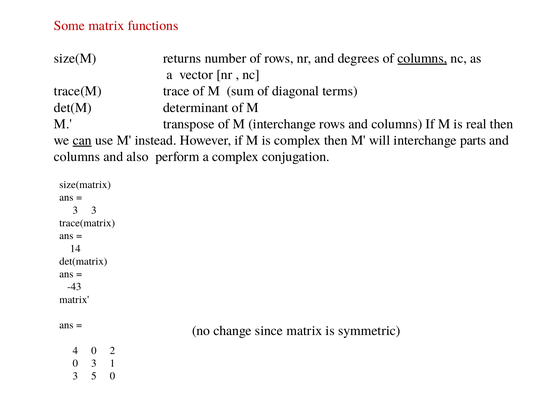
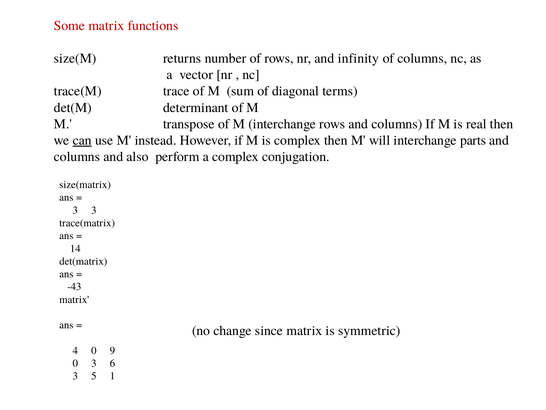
degrees: degrees -> infinity (358, 58)
columns underline: present -> none (422, 58)
2: 2 -> 9 (112, 350)
1: 1 -> 6 (112, 363)
5 0: 0 -> 1 (112, 376)
